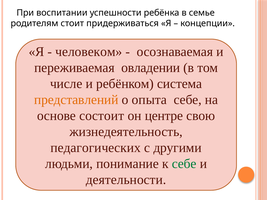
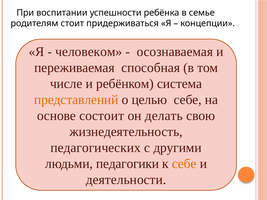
овладении: овладении -> способная (151, 68)
опыта: опыта -> целью (149, 100)
центре: центре -> делать (164, 116)
понимание: понимание -> педагогики (128, 164)
себе colour: green -> orange (184, 164)
